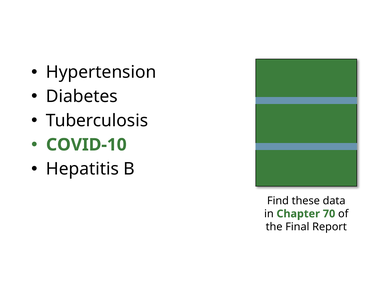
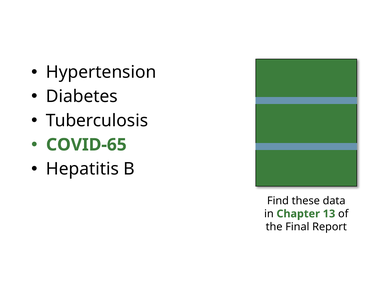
COVID-10: COVID-10 -> COVID-65 (86, 145)
70: 70 -> 13 (329, 214)
